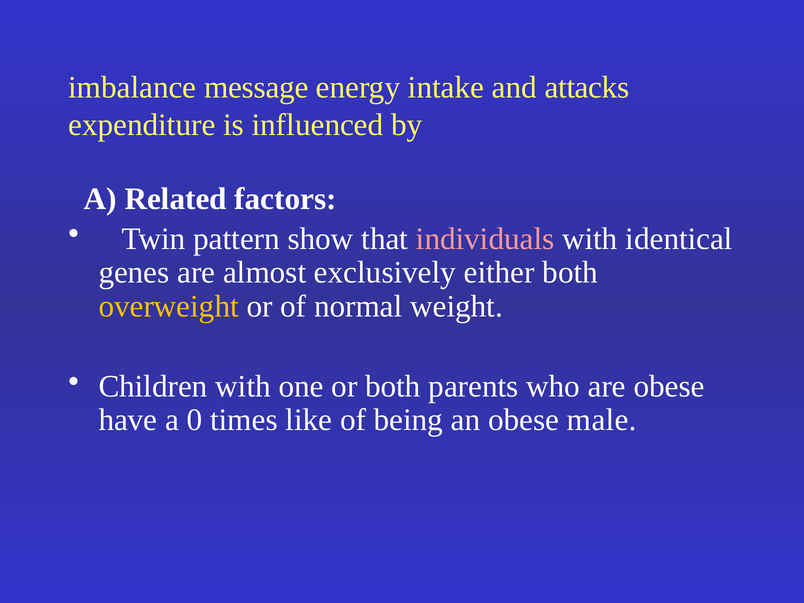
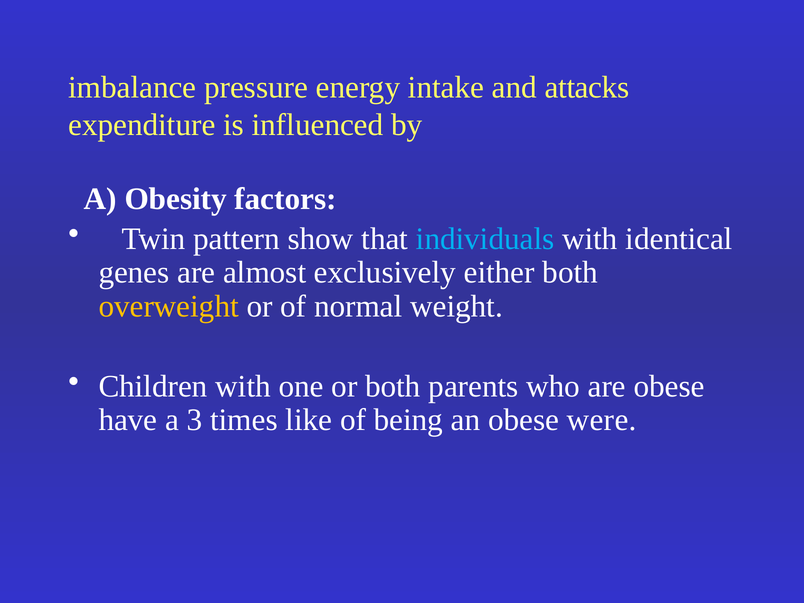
message: message -> pressure (256, 87)
Related: Related -> Obesity (176, 199)
individuals colour: pink -> light blue (485, 239)
0: 0 -> 3 (195, 420)
male: male -> were (602, 420)
